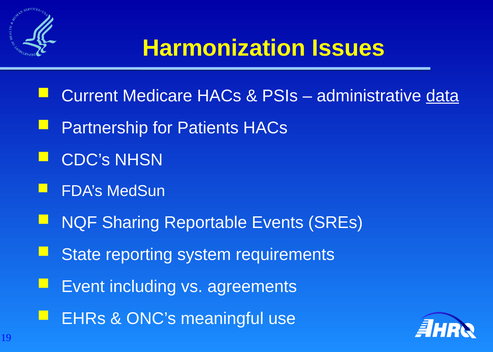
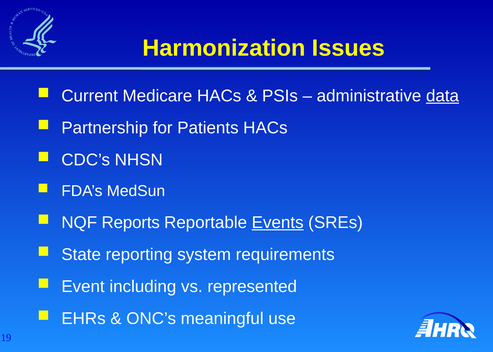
Sharing: Sharing -> Reports (131, 223)
Events underline: none -> present (278, 223)
agreements: agreements -> represented (252, 287)
